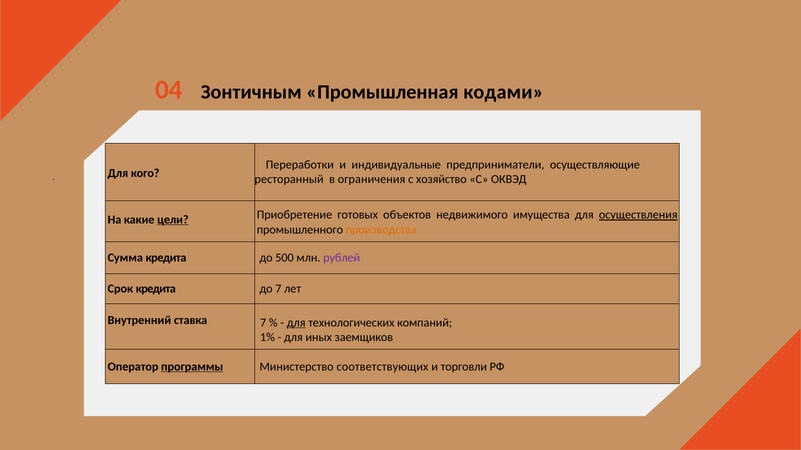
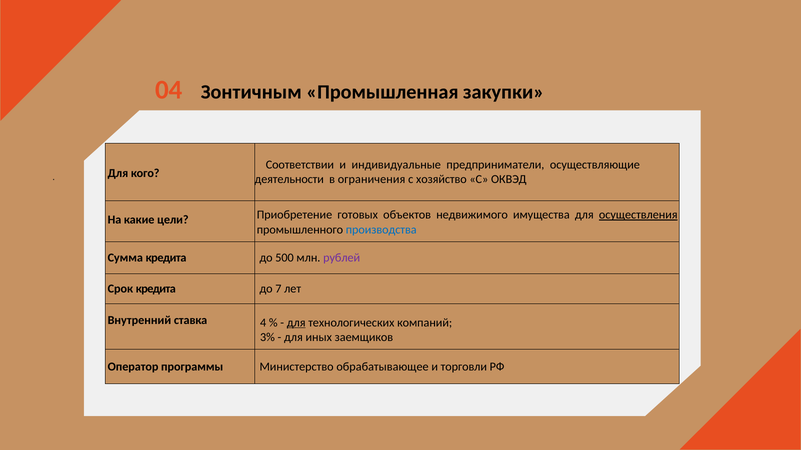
кодами: кодами -> закупки (504, 92)
Переработки: Переработки -> Соответствии (300, 165)
ресторанный: ресторанный -> деятельности (289, 180)
цели underline: present -> none (173, 220)
производства colour: orange -> blue (381, 230)
ставка 7: 7 -> 4 (263, 323)
1%: 1% -> 3% (267, 338)
программы underline: present -> none (192, 367)
соответствующих: соответствующих -> обрабатывающее (383, 367)
